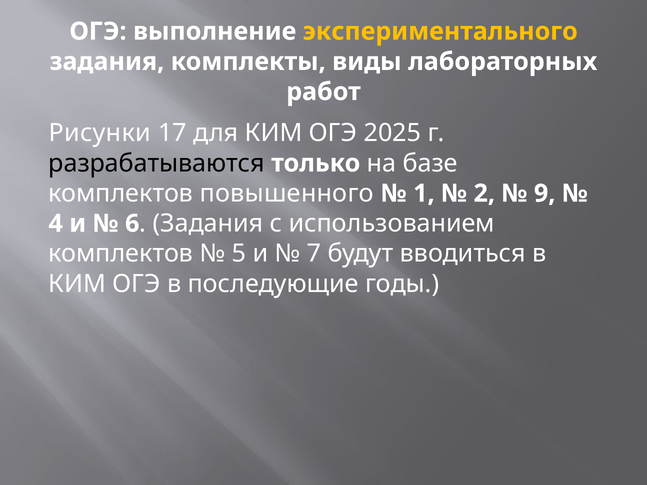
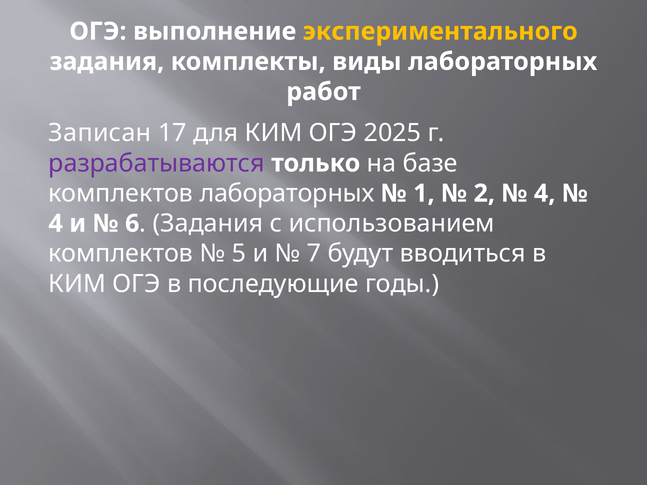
Рисунки: Рисунки -> Записан (100, 133)
разрабатываются colour: black -> purple (157, 163)
комплектов повышенного: повышенного -> лабораторных (287, 193)
9: 9 -> 4 (545, 193)
